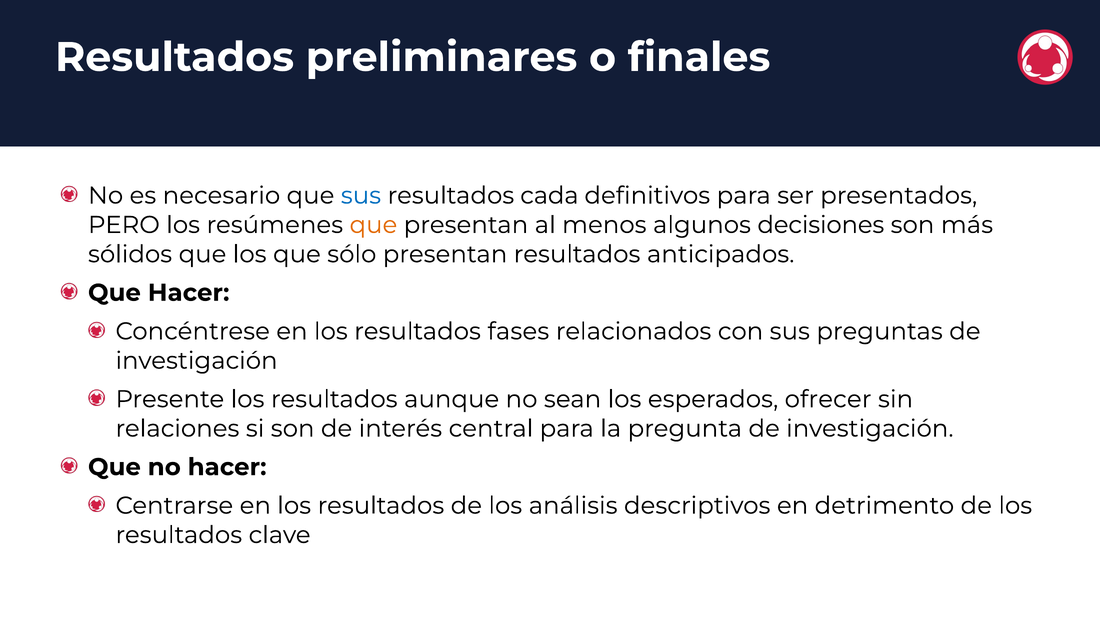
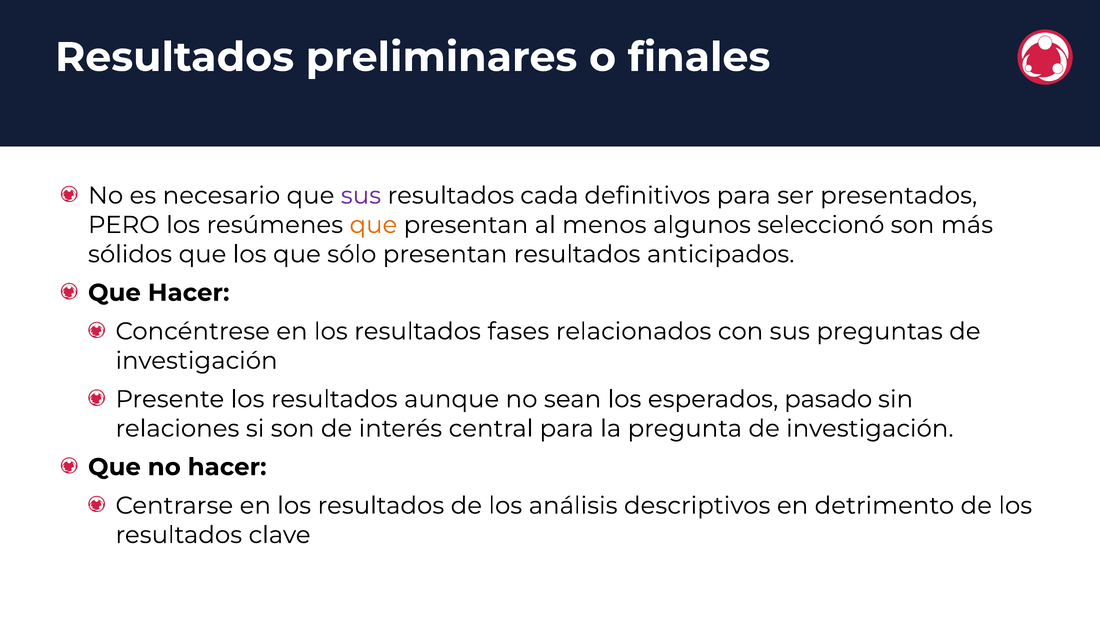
sus colour: blue -> purple (361, 195)
decisiones: decisiones -> seleccionó (821, 225)
ofrecer: ofrecer -> pasado (828, 399)
